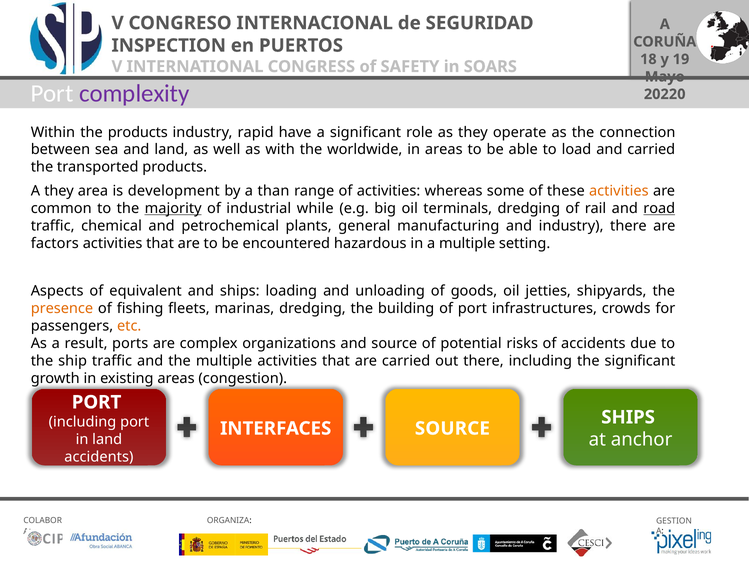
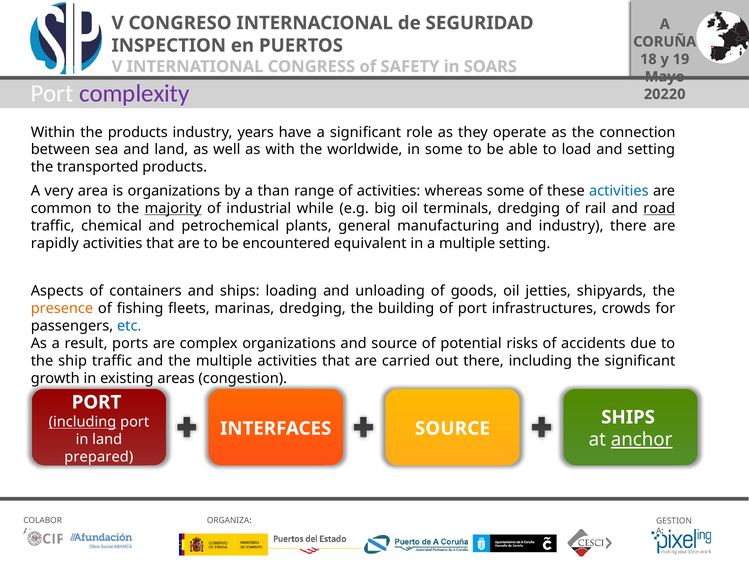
rapid: rapid -> years (256, 132)
in areas: areas -> some (444, 150)
and carried: carried -> setting (651, 150)
A they: they -> very (59, 191)
is development: development -> organizations (174, 191)
activities colour: orange -> blue (619, 191)
factors: factors -> rapidly (55, 243)
hazardous: hazardous -> equivalent (370, 243)
equivalent: equivalent -> containers (146, 291)
etc colour: orange -> blue (129, 326)
including underline: none -> present (82, 422)
anchor underline: none -> present (642, 440)
accidents: accidents -> prepared (99, 457)
